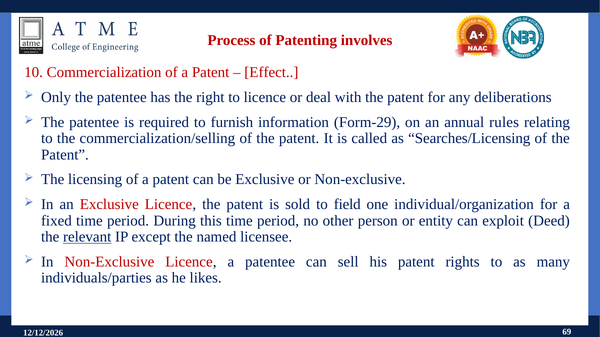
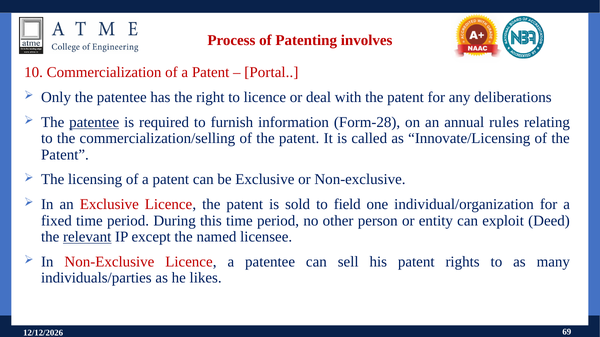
Effect: Effect -> Portal (271, 73)
patentee underline: none -> present (94, 122)
Form-29: Form-29 -> Form-28 (367, 122)
Searches/Licensing: Searches/Licensing -> Innovate/Licensing (469, 139)
